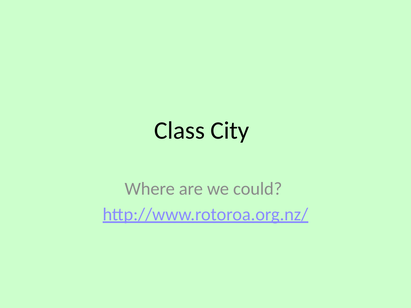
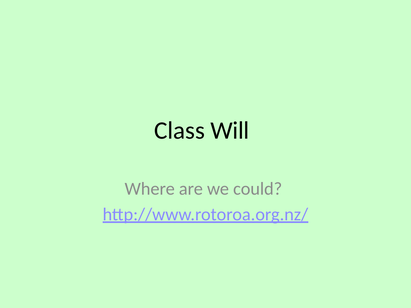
City: City -> Will (230, 131)
